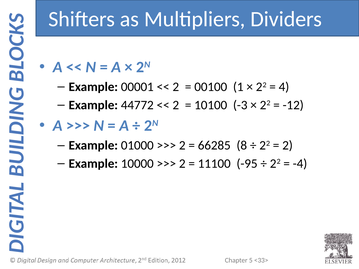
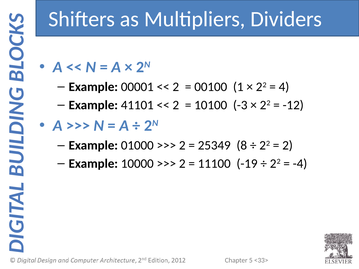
44772: 44772 -> 41101 (137, 105)
66285: 66285 -> 25349 (214, 146)
-95: -95 -> -19 (247, 164)
